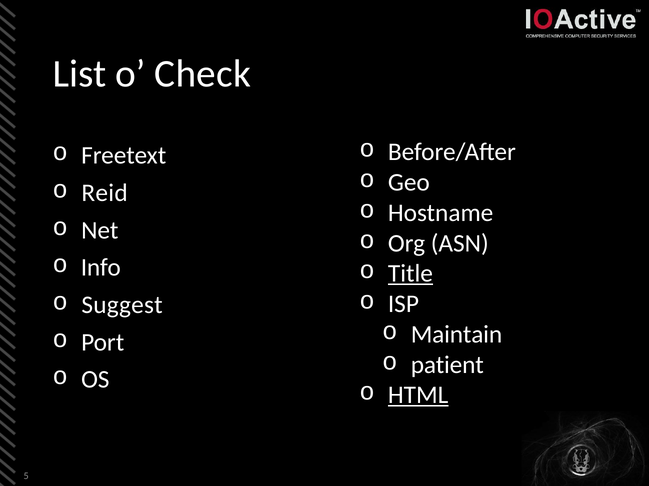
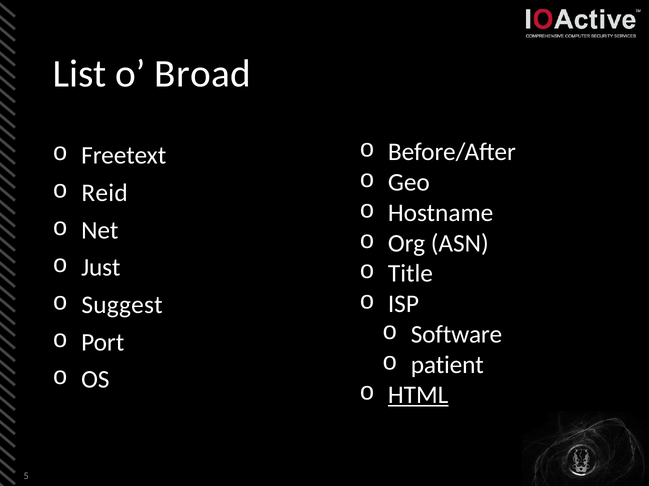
Check: Check -> Broad (203, 74)
Info: Info -> Just (101, 268)
Title underline: present -> none (410, 274)
Maintain: Maintain -> Software (456, 335)
